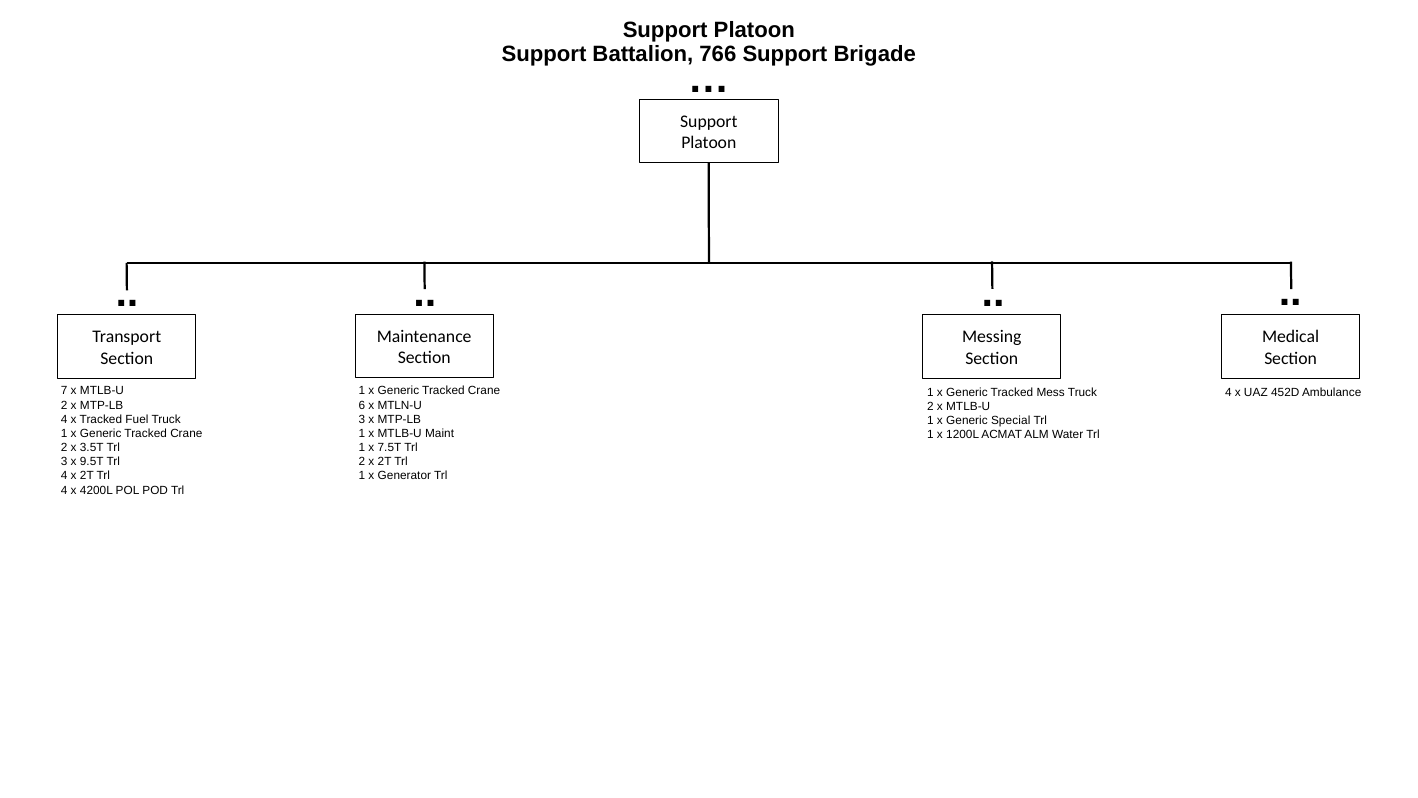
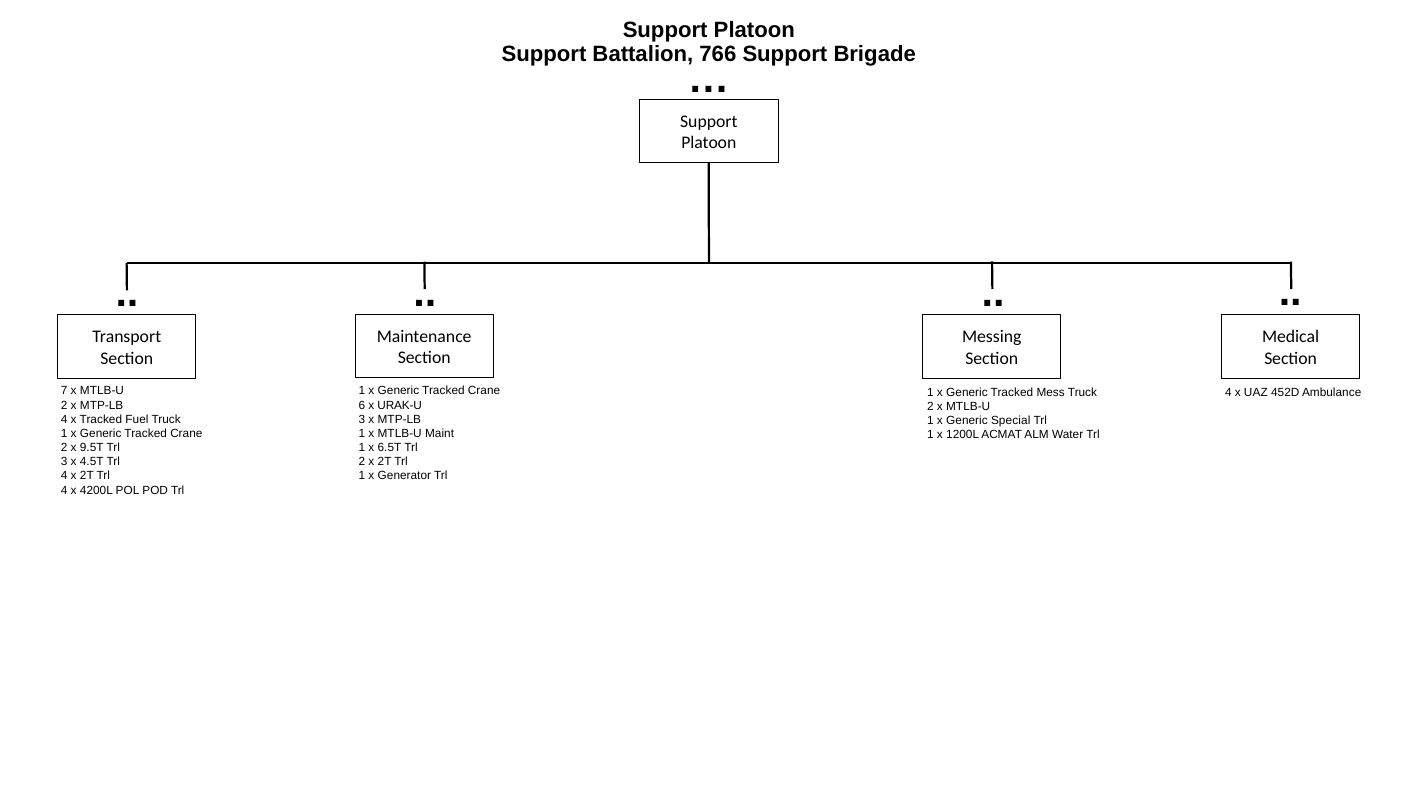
MTLN-U: MTLN-U -> URAK-U (400, 405)
3.5T: 3.5T -> 9.5T (92, 448)
7.5T: 7.5T -> 6.5T (389, 448)
9.5T: 9.5T -> 4.5T (92, 462)
